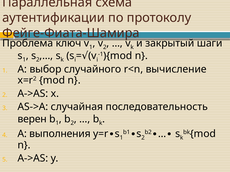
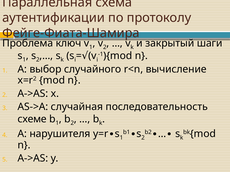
верен: верен -> схеме (32, 119)
выполнения: выполнения -> нарушителя (60, 134)
